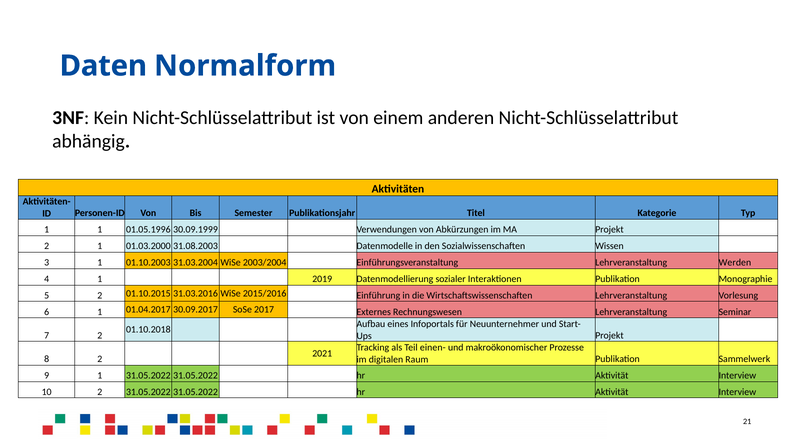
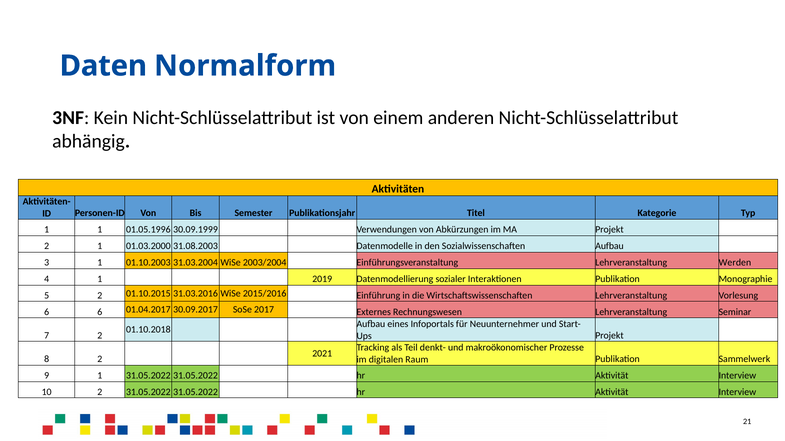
Sozialwissenschaften Wissen: Wissen -> Aufbau (610, 246)
6 1: 1 -> 6 (100, 312)
einen-: einen- -> denkt- (433, 348)
